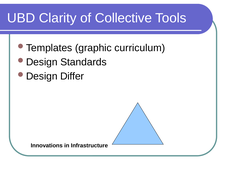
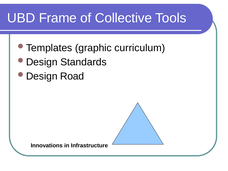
Clarity: Clarity -> Frame (58, 18)
Differ: Differ -> Road (72, 76)
